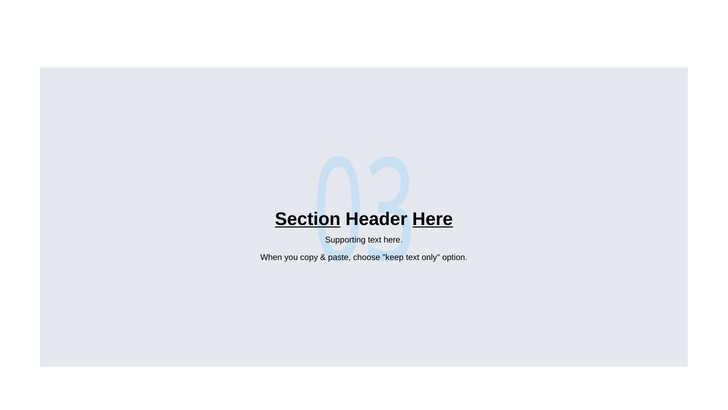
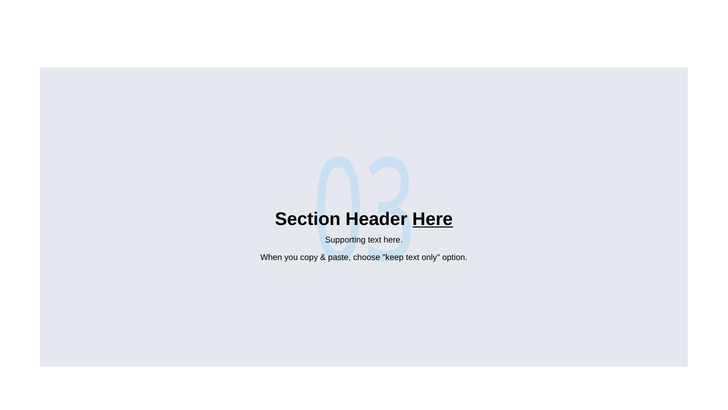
Section underline: present -> none (308, 219)
